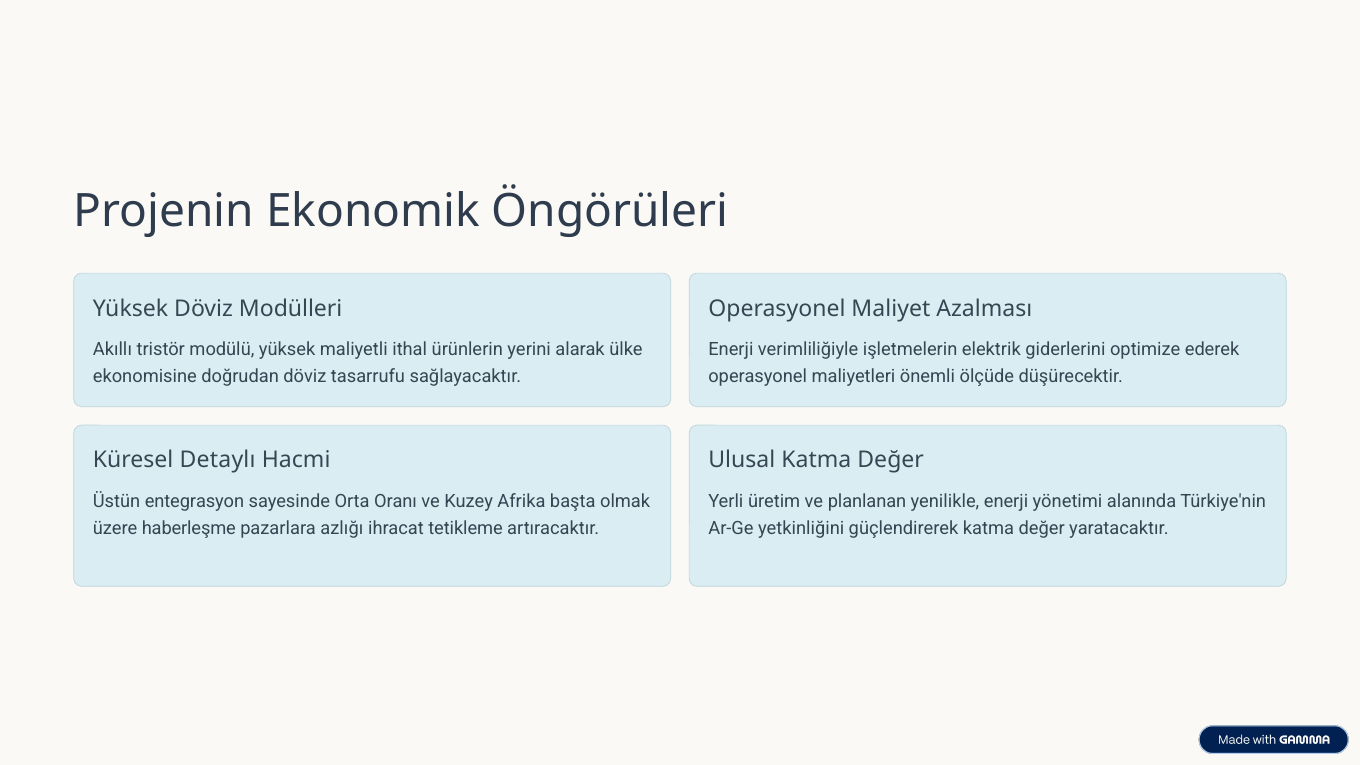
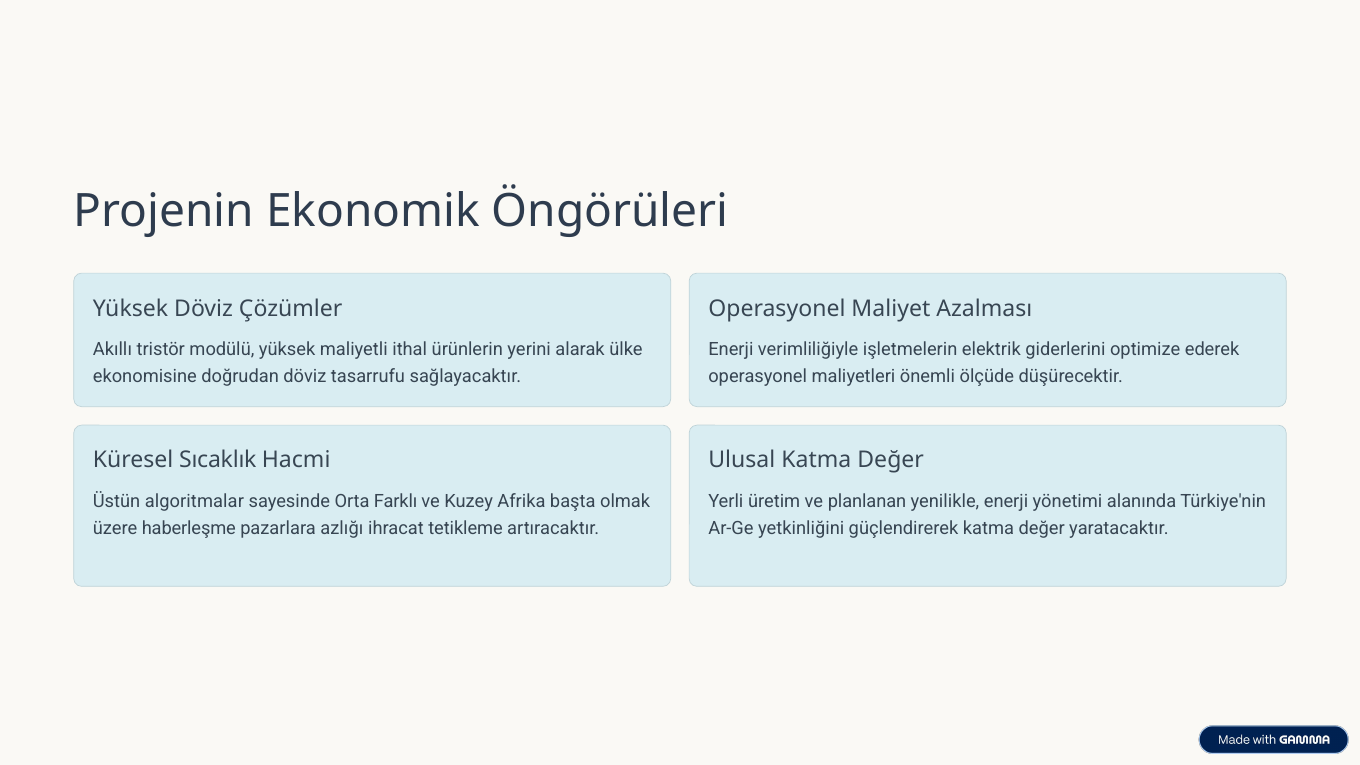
Modülleri: Modülleri -> Çözümler (291, 308)
Detaylı: Detaylı -> Sıcaklık (218, 460)
entegrasyon: entegrasyon -> algoritmalar (194, 502)
Oranı: Oranı -> Farklı (396, 502)
